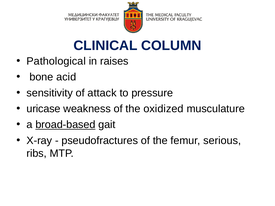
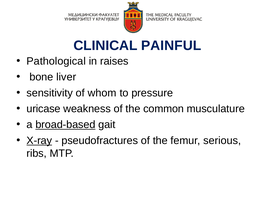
COLUMN: COLUMN -> PAINFUL (171, 46)
acid: acid -> liver (66, 77)
attack: attack -> whom (102, 93)
oxidized: oxidized -> common (164, 109)
X-ray underline: none -> present (39, 141)
